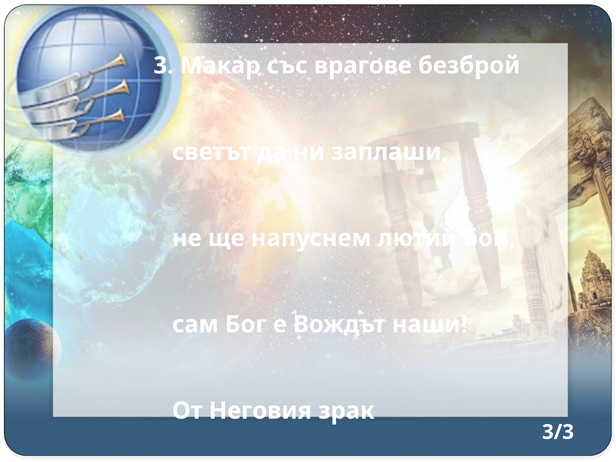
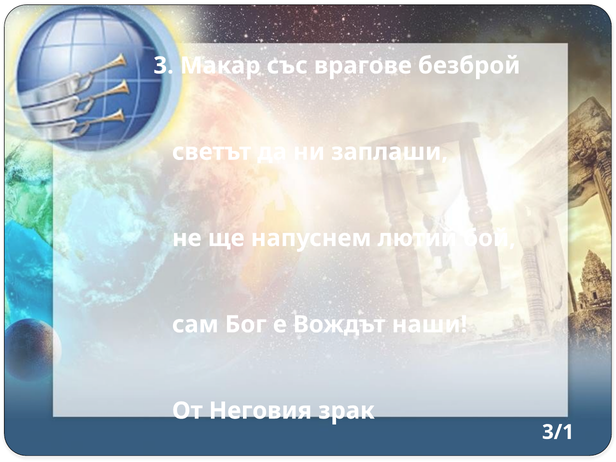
3/3: 3/3 -> 3/1 (558, 432)
